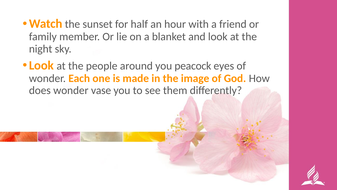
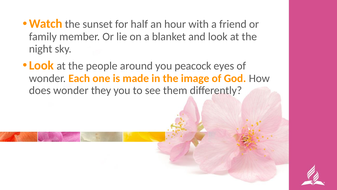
vase: vase -> they (101, 90)
